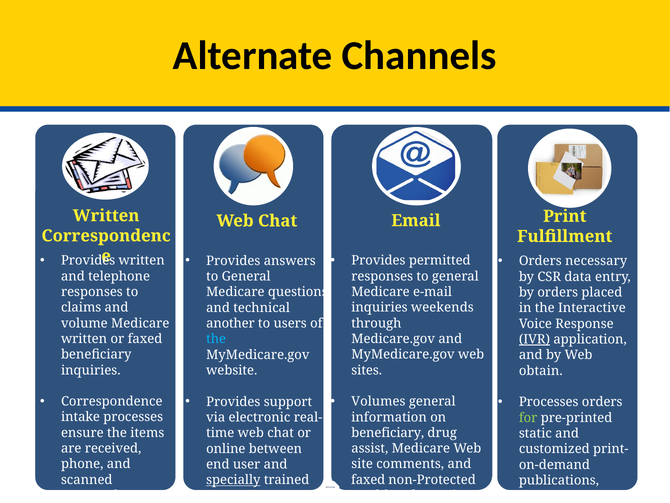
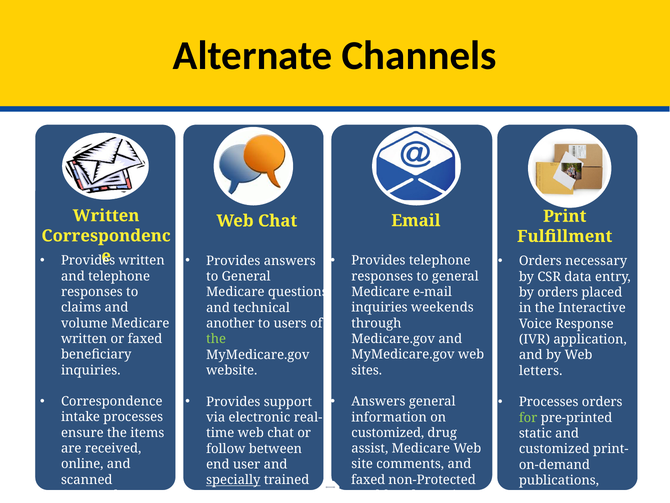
Provides permitted: permitted -> telephone (440, 260)
the colour: light blue -> light green (216, 339)
IVR underline: present -> none (534, 339)
obtain: obtain -> letters (541, 370)
Volumes: Volumes -> Answers (378, 401)
beneficiary: beneficiary -> customized (388, 432)
online: online -> follow (226, 448)
phone: phone -> online (82, 464)
